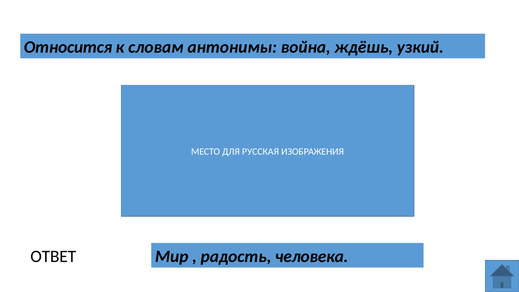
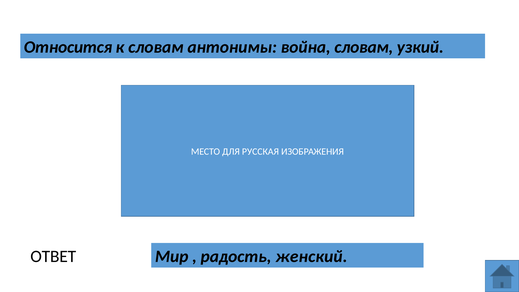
война ждёшь: ждёшь -> словам (364, 47)
человека: человека -> женский (311, 256)
